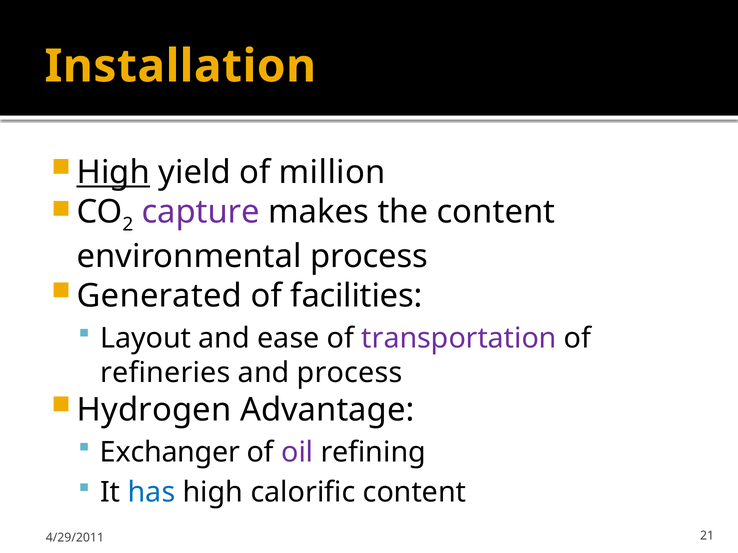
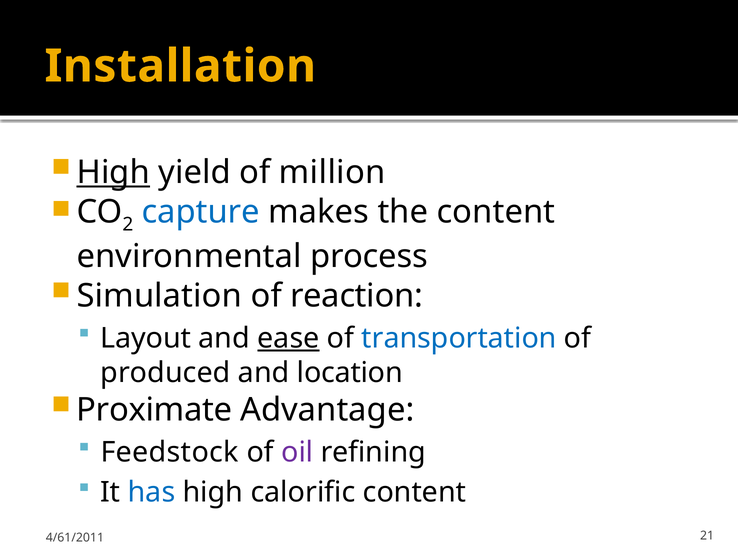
capture colour: purple -> blue (201, 212)
Generated: Generated -> Simulation (159, 296)
facilities: facilities -> reaction (356, 296)
ease underline: none -> present (288, 339)
transportation colour: purple -> blue (459, 339)
refineries: refineries -> produced (165, 373)
and process: process -> location (350, 373)
Hydrogen: Hydrogen -> Proximate (154, 410)
Exchanger: Exchanger -> Feedstock (170, 453)
4/29/2011: 4/29/2011 -> 4/61/2011 (75, 538)
